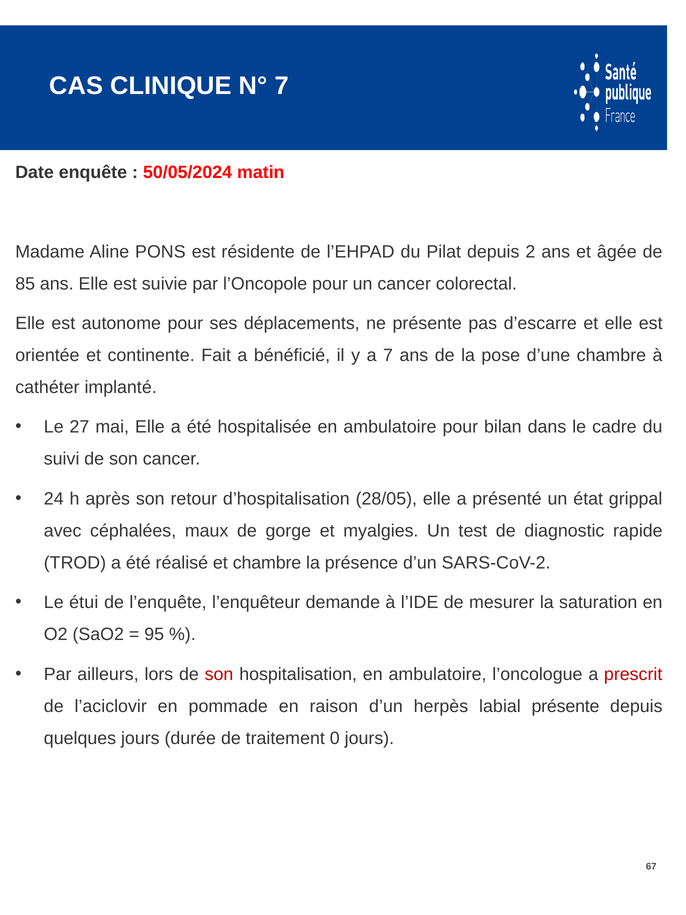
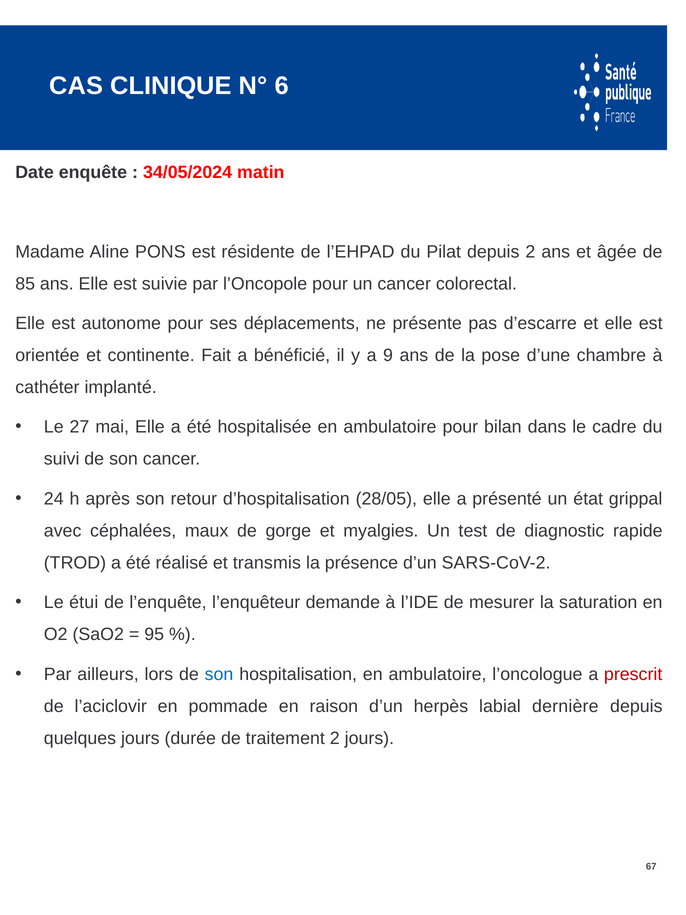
N° 7: 7 -> 6 (282, 86)
50/05/2024: 50/05/2024 -> 34/05/2024 (188, 172)
a 7: 7 -> 9 (388, 355)
et chambre: chambre -> transmis (267, 563)
son colour: red -> blue (219, 674)
labial présente: présente -> dernière (565, 706)
traitement 0: 0 -> 2 (335, 738)
